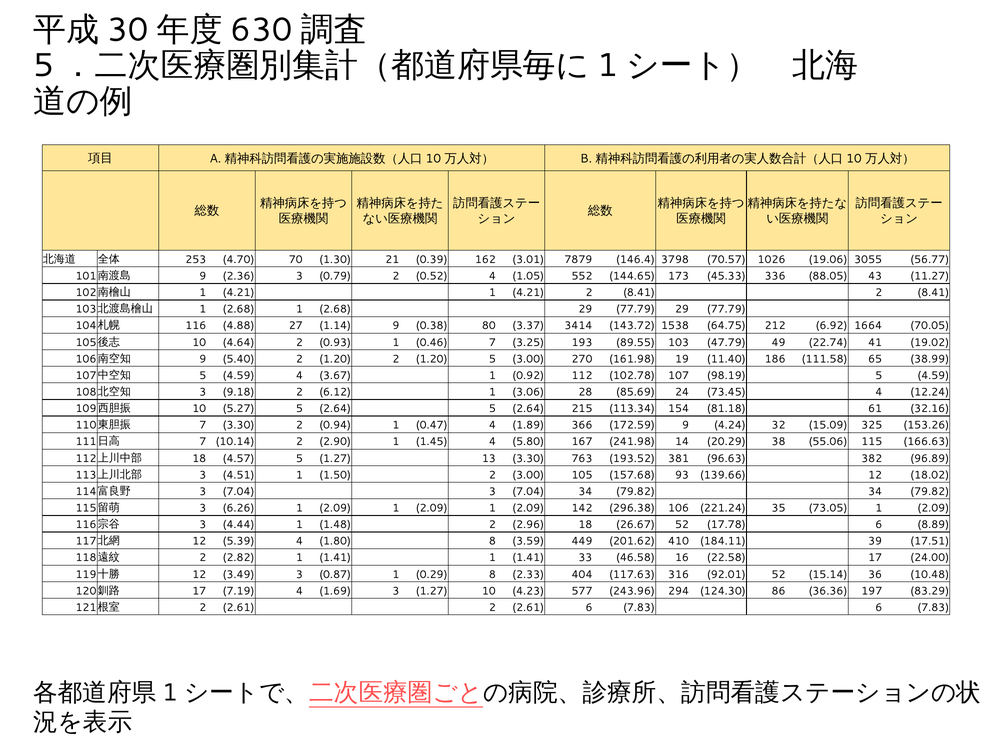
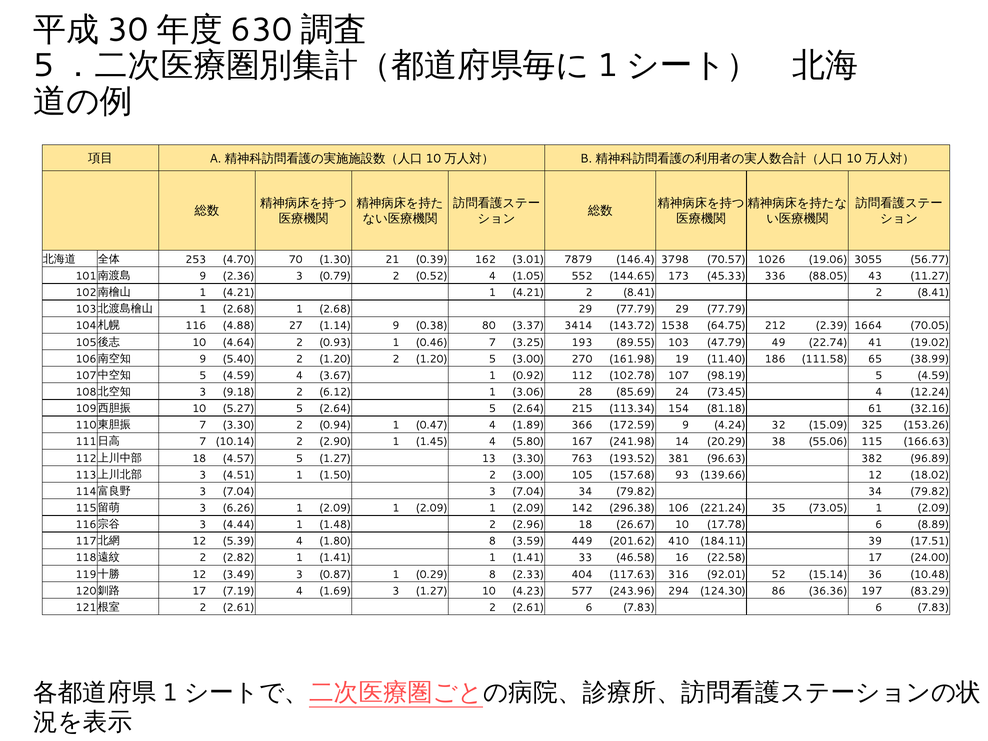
6.92: 6.92 -> 2.39 (832, 326)
26.67 52: 52 -> 10 (682, 525)
